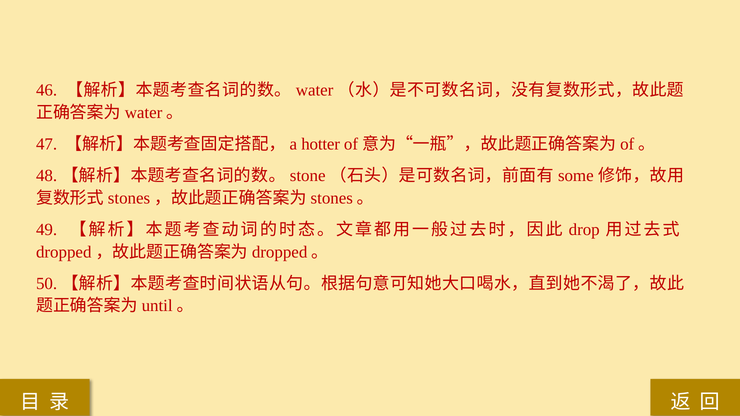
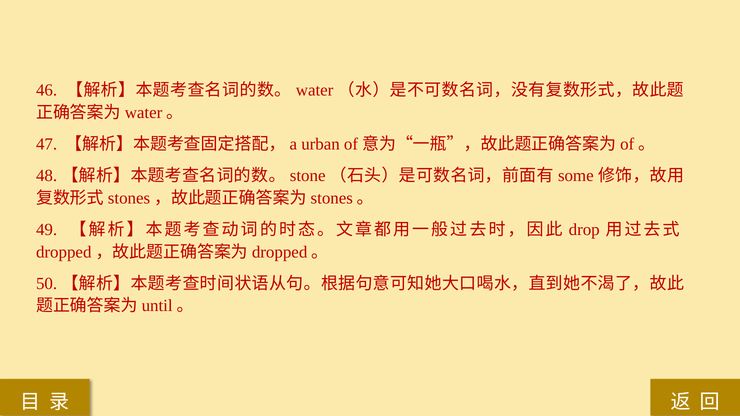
hotter: hotter -> urban (321, 144)
